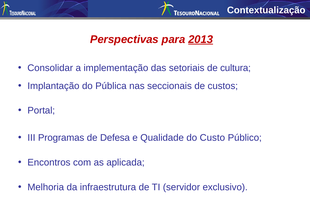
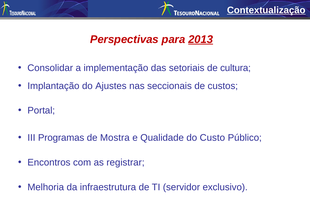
Contextualização underline: none -> present (266, 10)
Pública: Pública -> Ajustes (111, 86)
Defesa: Defesa -> Mostra (115, 137)
aplicada: aplicada -> registrar (125, 162)
